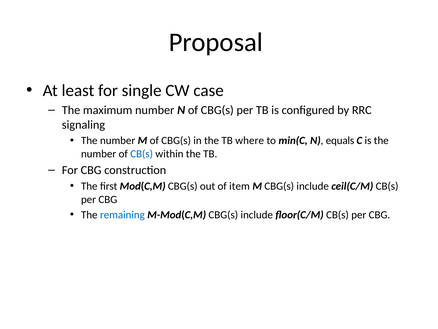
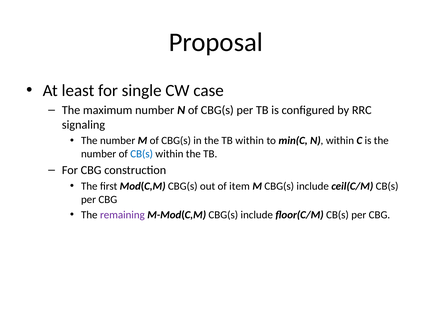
TB where: where -> within (250, 140)
N equals: equals -> within (340, 140)
remaining colour: blue -> purple (122, 214)
